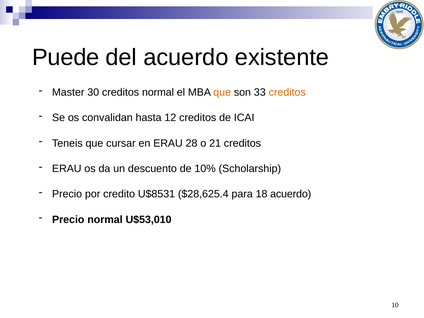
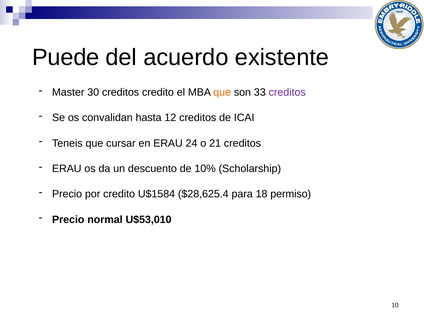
creditos normal: normal -> credito (158, 92)
creditos colour: orange -> purple (287, 92)
28: 28 -> 24 (192, 143)
U$8531: U$8531 -> U$1584 (156, 194)
18 acuerdo: acuerdo -> permiso (291, 194)
